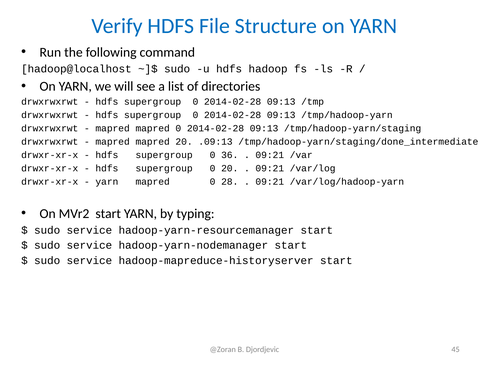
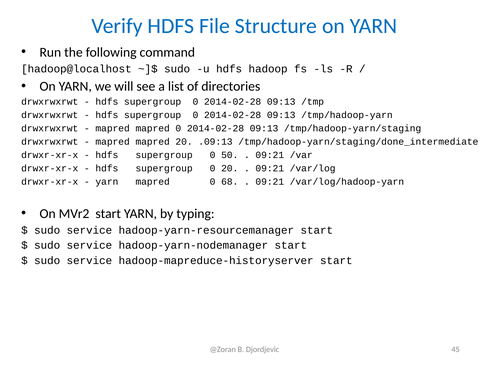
36: 36 -> 50 (230, 155)
28: 28 -> 68 (230, 182)
